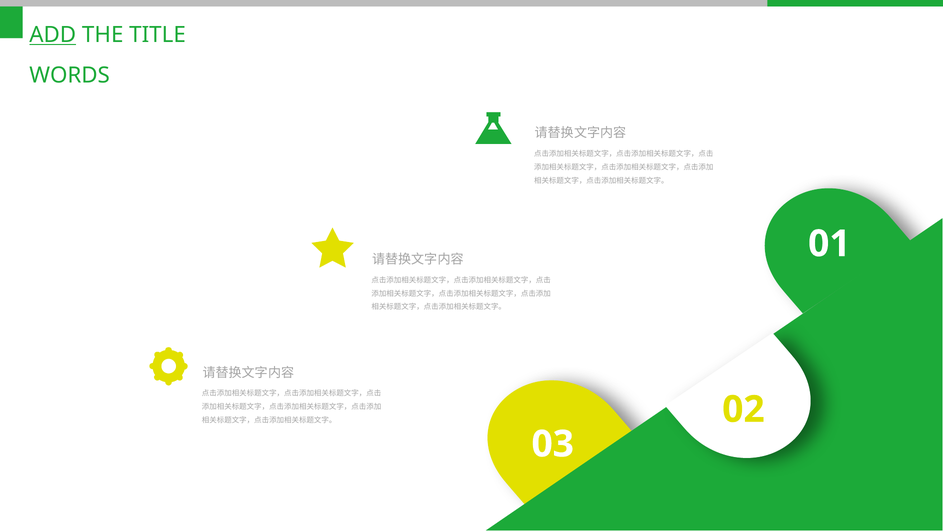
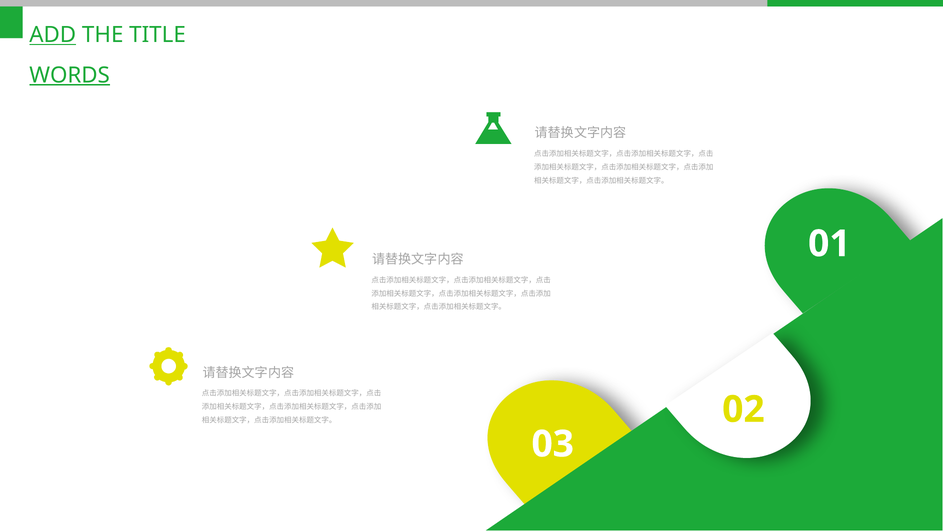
WORDS underline: none -> present (70, 75)
